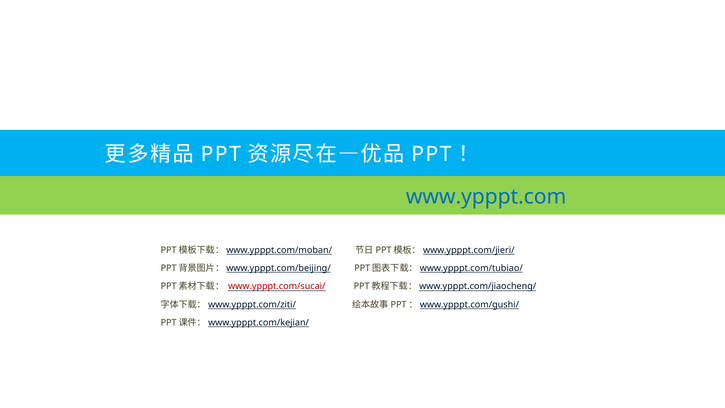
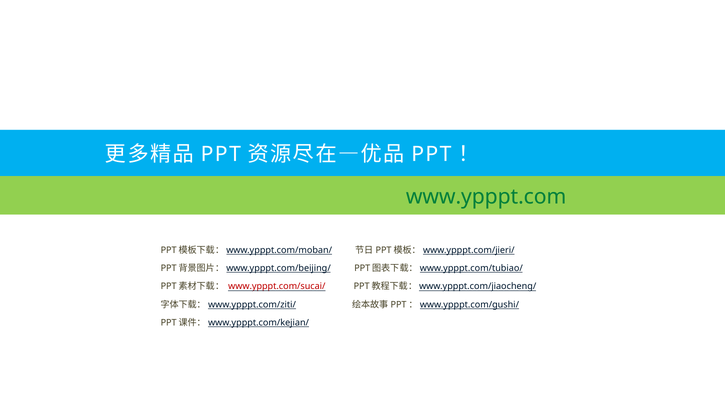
www.ypppt.com colour: blue -> green (486, 196)
